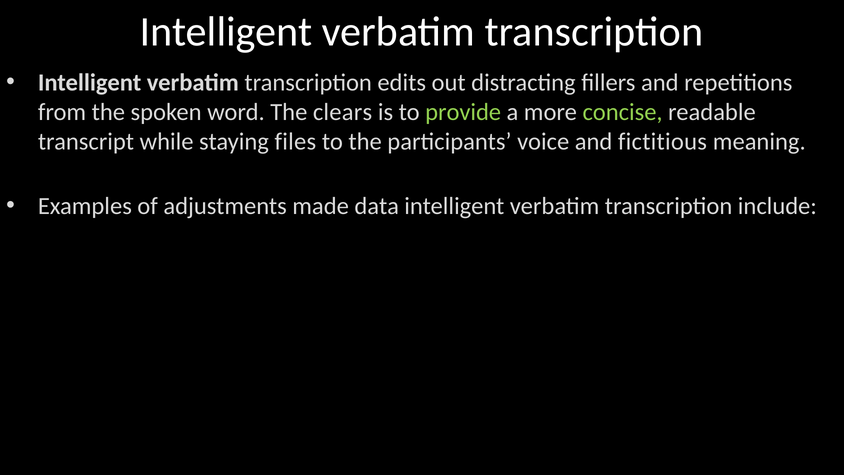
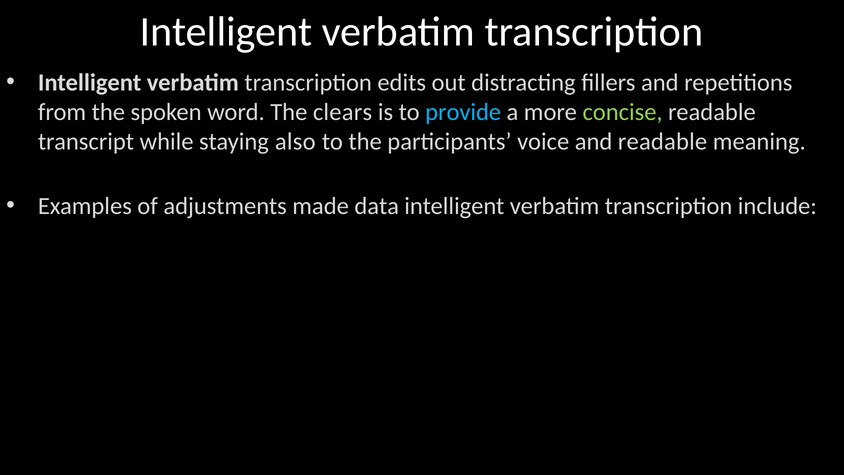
provide colour: light green -> light blue (463, 112)
files: files -> also (295, 142)
and fictitious: fictitious -> readable (663, 142)
